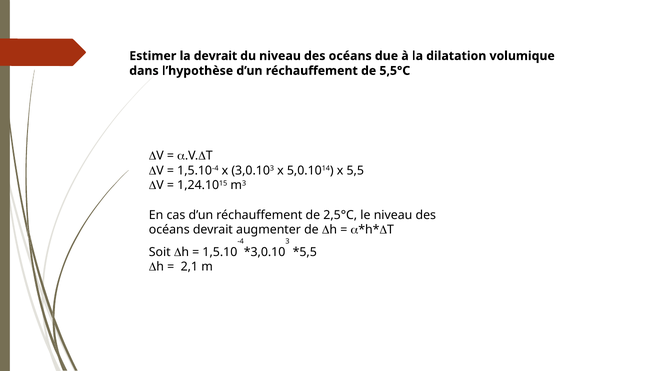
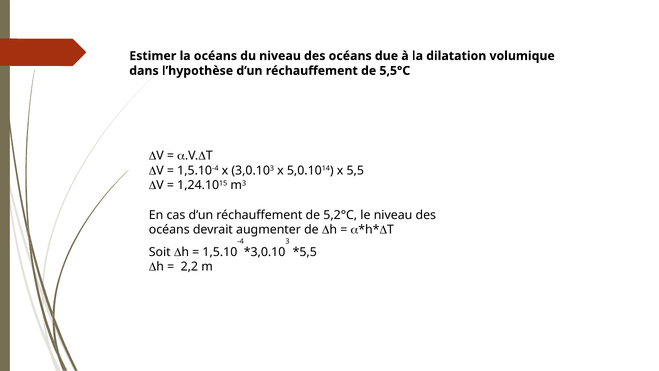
la devrait: devrait -> océans (215, 56)
2,5°C: 2,5°C -> 5,2°C (340, 215)
2,1: 2,1 -> 2,2 (189, 267)
